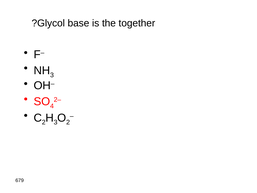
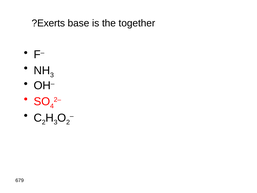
Glycol: Glycol -> Exerts (51, 23)
